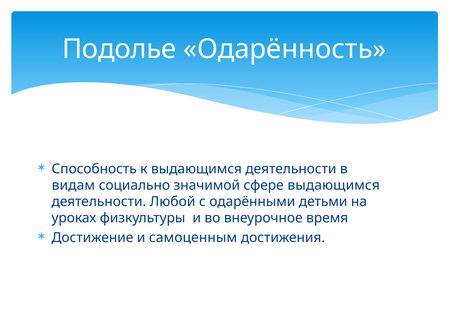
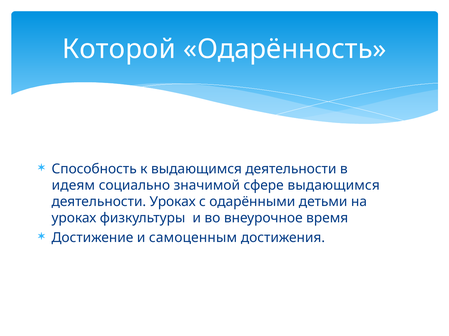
Подолье: Подолье -> Которой (119, 49)
видам: видам -> идеям (73, 186)
деятельности Любой: Любой -> Уроках (173, 202)
